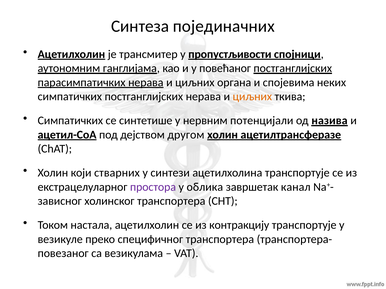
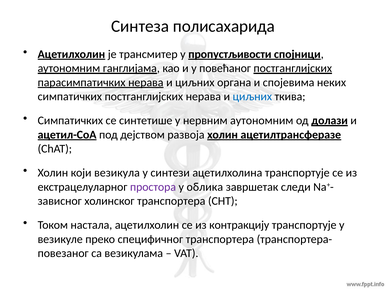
појединачних: појединачних -> полисахарида (224, 26)
циљних colour: orange -> blue (252, 97)
нервним потенцијали: потенцијали -> аутономним (262, 121)
назива: назива -> долази (330, 121)
другом: другом -> развоја (186, 135)
стварних: стварних -> везикула (117, 173)
канал: канал -> следи (296, 187)
